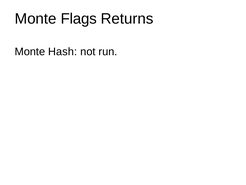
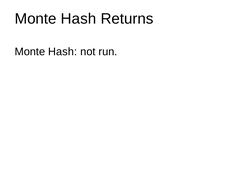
Flags: Flags -> Hash (79, 19)
